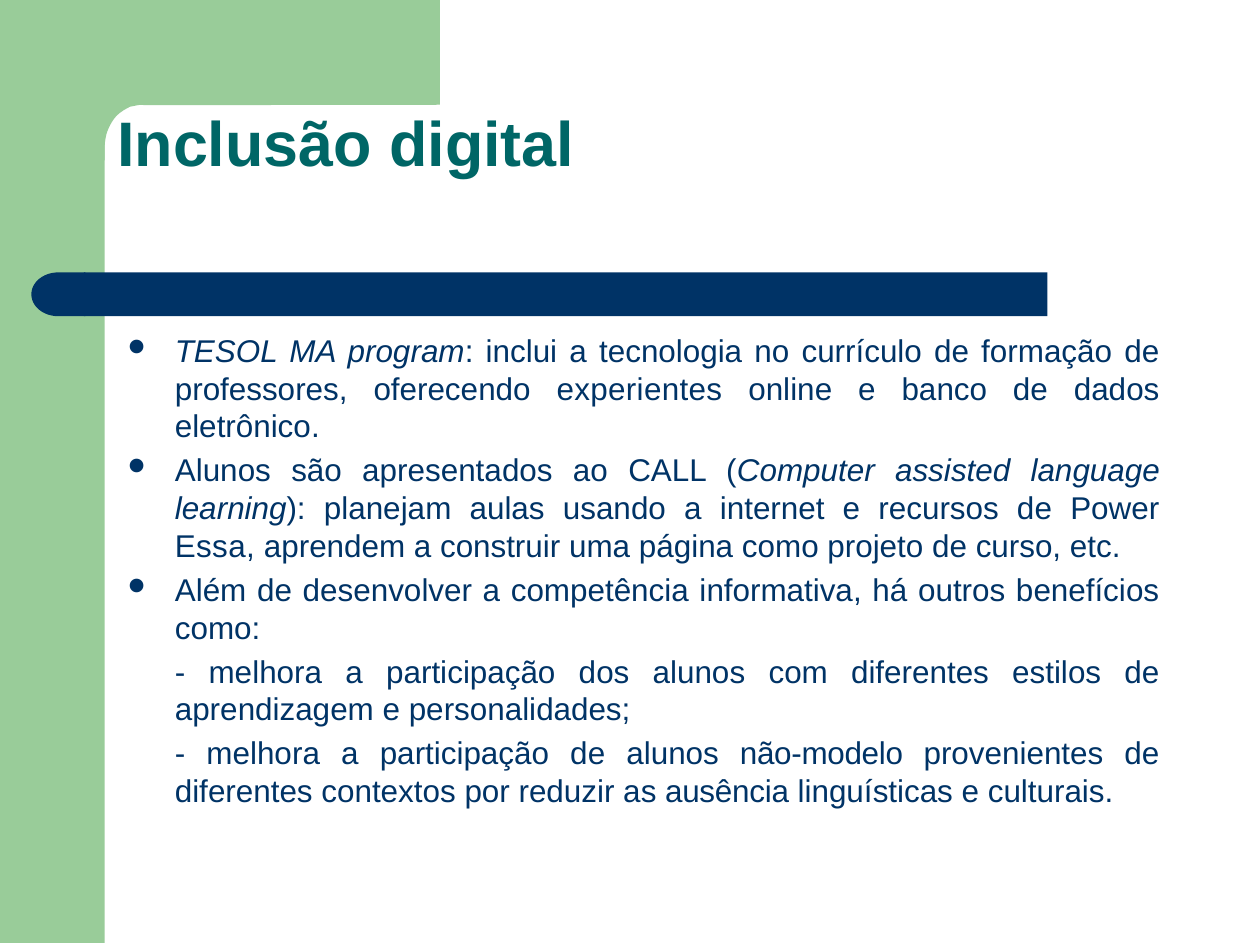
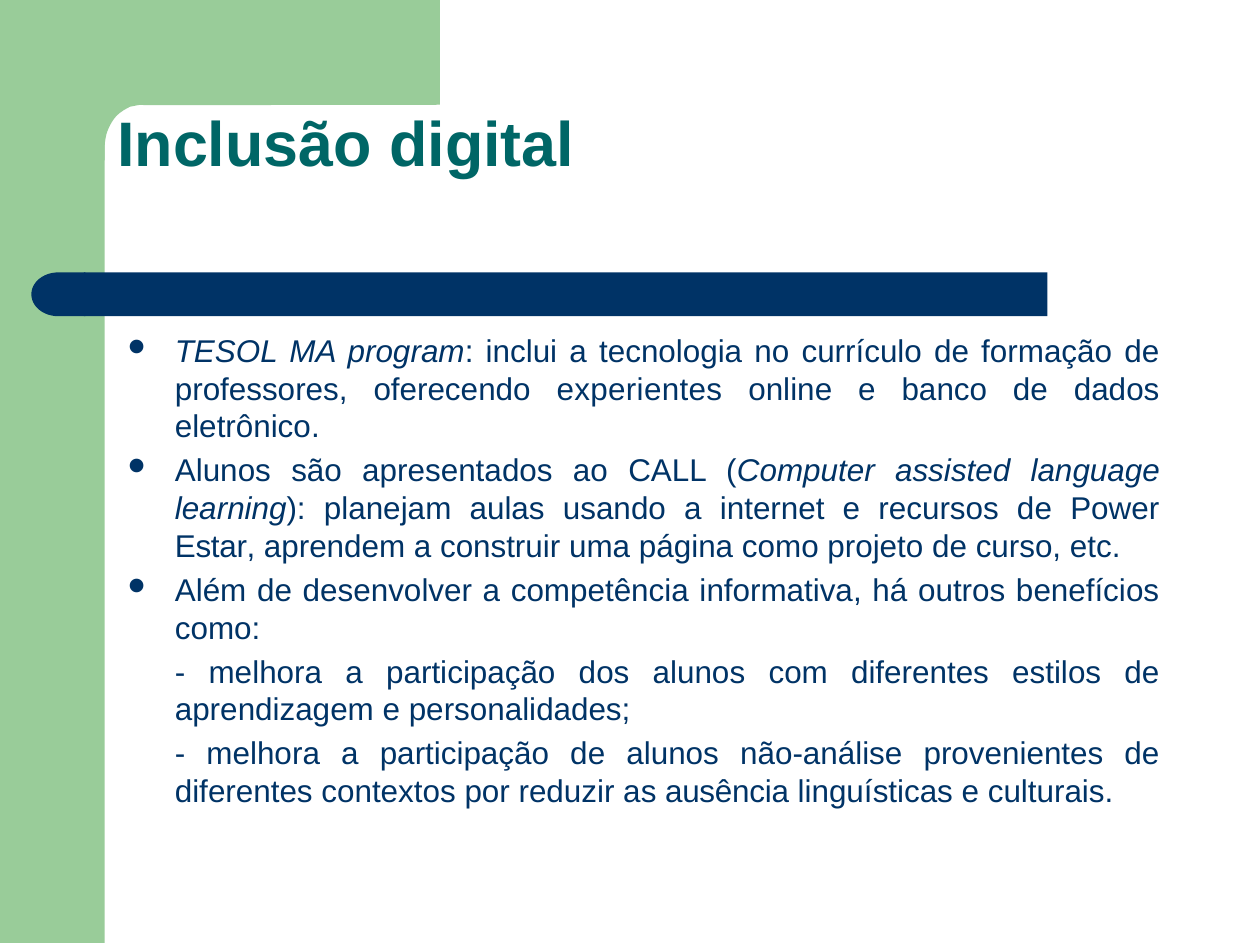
Essa: Essa -> Estar (215, 547)
não-modelo: não-modelo -> não-análise (821, 754)
